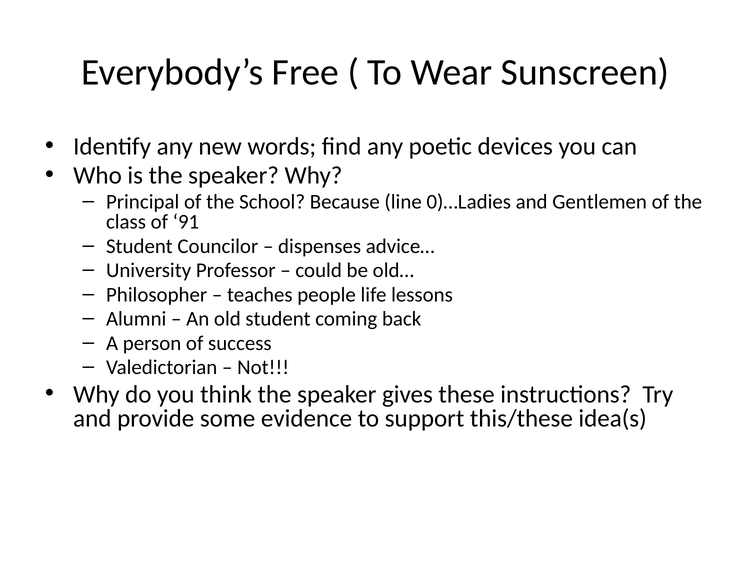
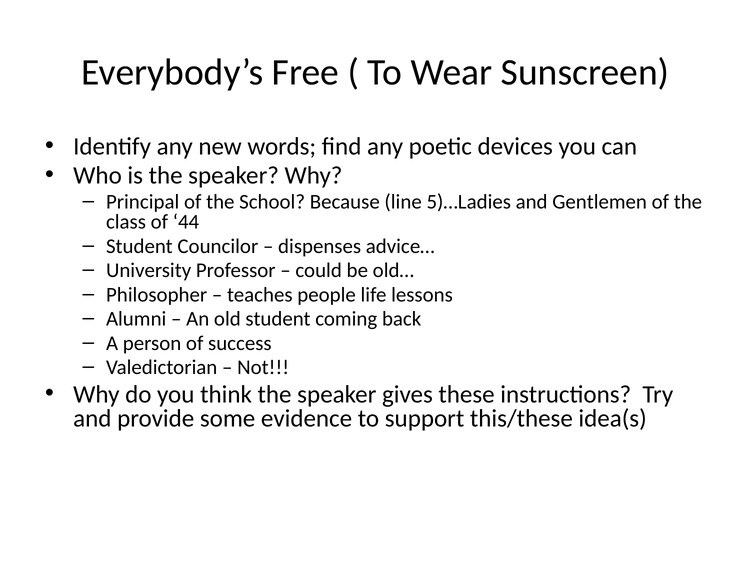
0)…Ladies: 0)…Ladies -> 5)…Ladies (469, 202)
91: 91 -> 44 (186, 222)
